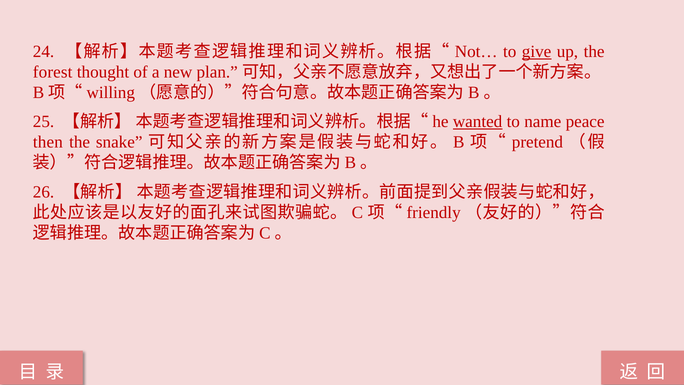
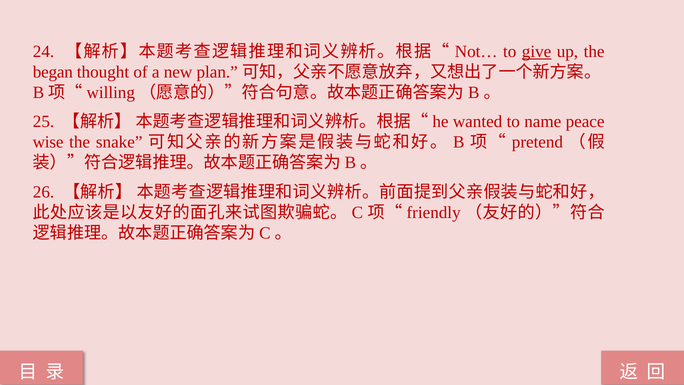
forest: forest -> began (53, 72)
wanted underline: present -> none (478, 122)
then: then -> wise (48, 142)
